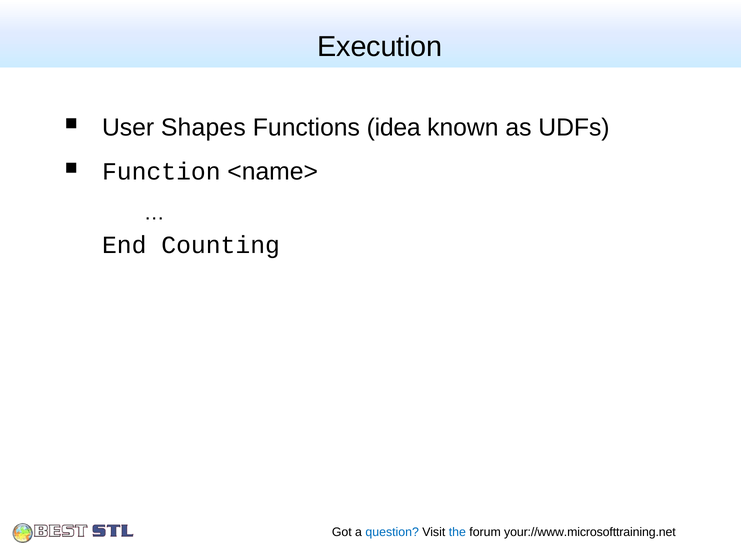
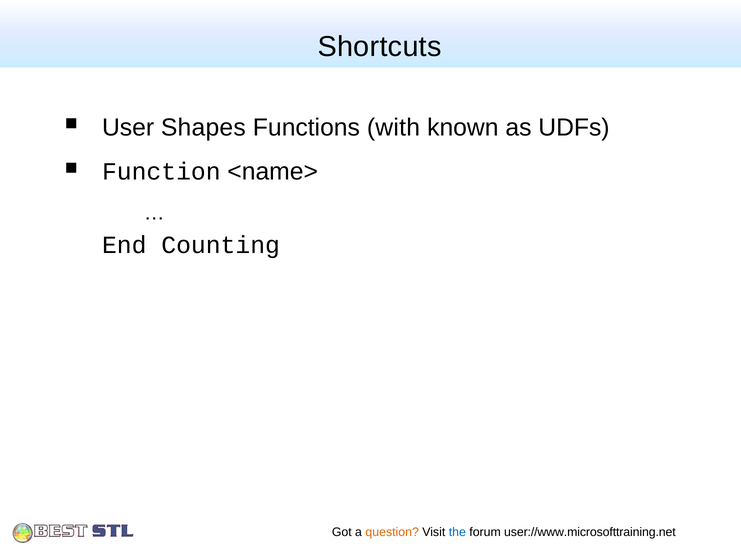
Execution: Execution -> Shortcuts (380, 47)
idea: idea -> with (393, 127)
question colour: blue -> orange (392, 532)
your://www.microsofttraining.net: your://www.microsofttraining.net -> user://www.microsofttraining.net (590, 532)
